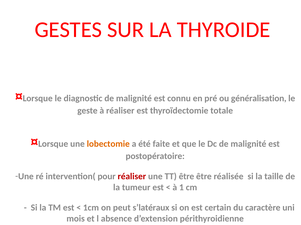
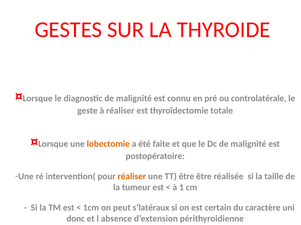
généralisation: généralisation -> controlatérale (259, 99)
réaliser colour: red -> orange (132, 177)
mois: mois -> donc (76, 219)
